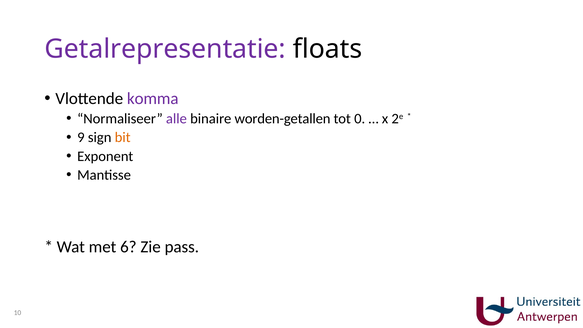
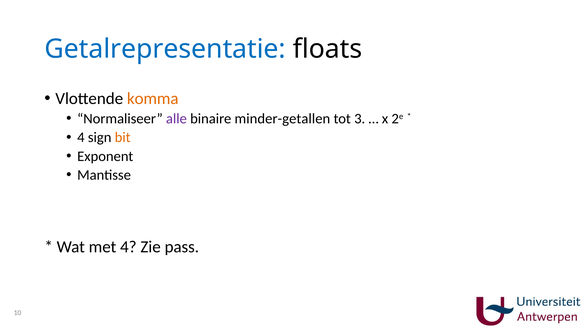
Getalrepresentatie colour: purple -> blue (165, 49)
komma colour: purple -> orange (153, 99)
worden-getallen: worden-getallen -> minder-getallen (282, 119)
0: 0 -> 3 (360, 119)
9: 9 -> 4 (81, 137)
met 6: 6 -> 4 (128, 247)
